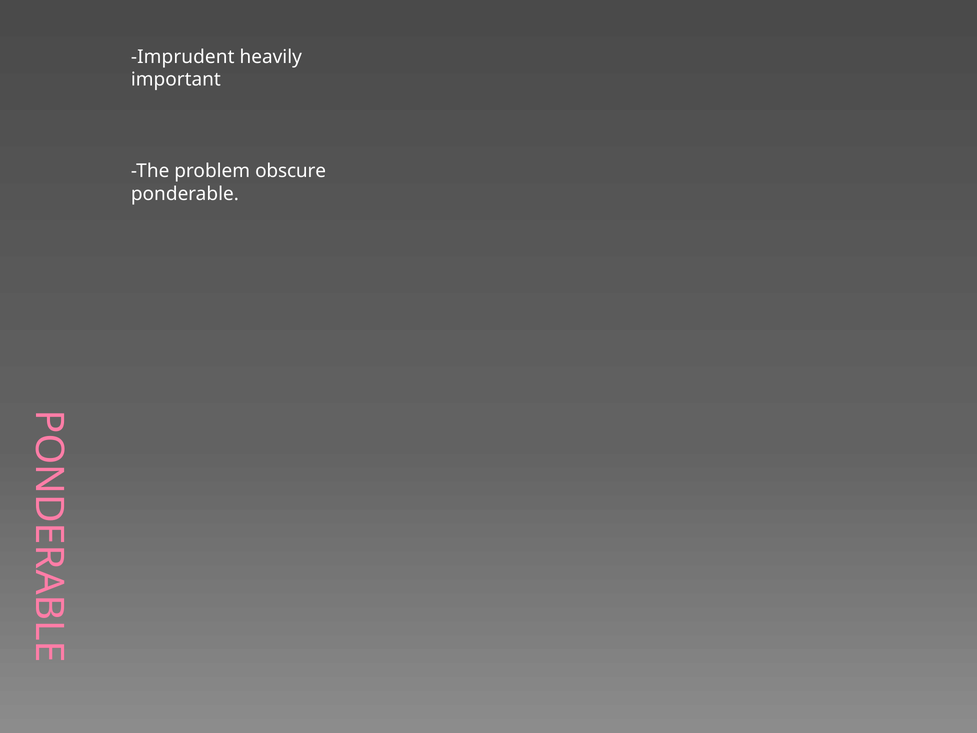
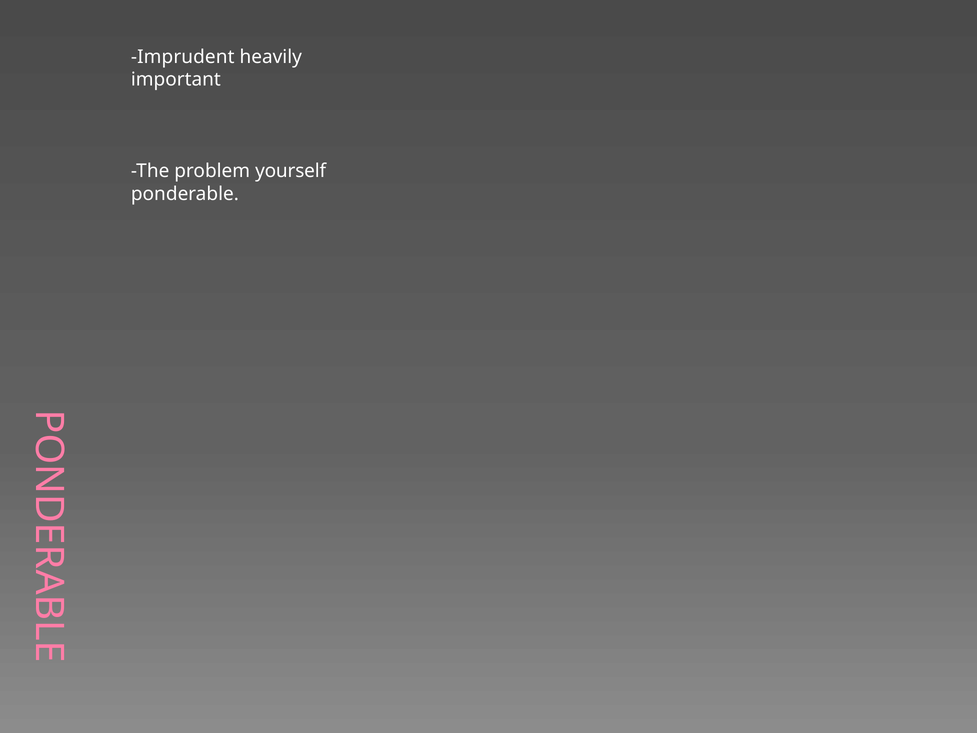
obscure: obscure -> yourself (291, 171)
